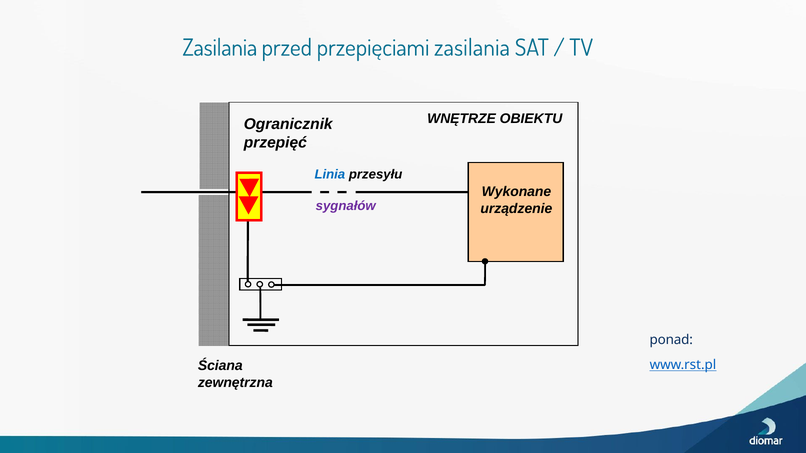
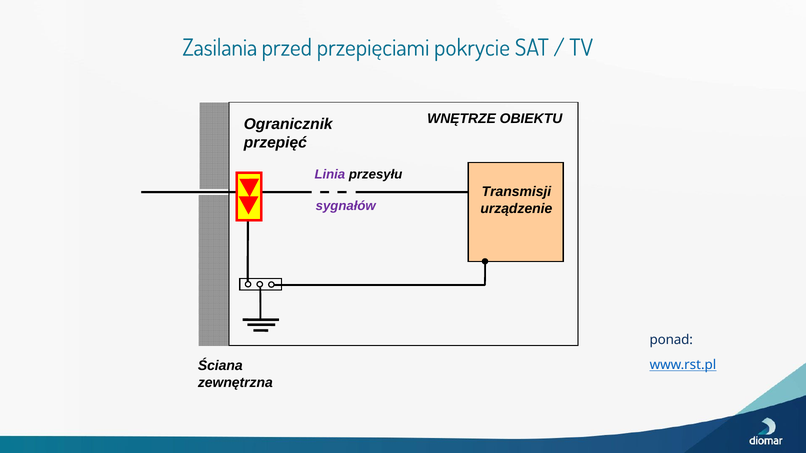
przepięciami zasilania: zasilania -> pokrycie (472, 48)
Linia colour: blue -> purple (330, 175)
Wykonane: Wykonane -> Transmisji (516, 192)
